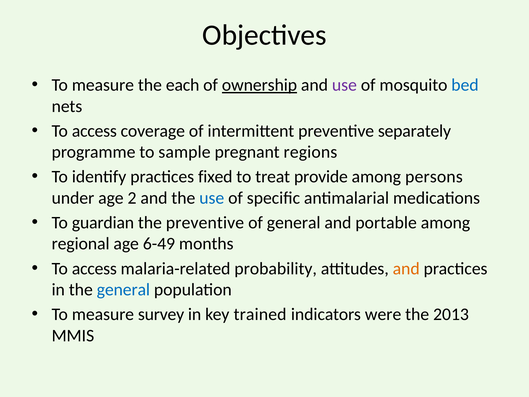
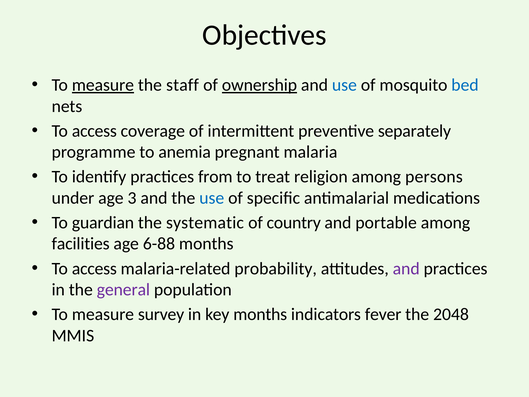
measure underline: none -> present (103, 85)
each: each -> staff (182, 85)
use colour: purple -> blue (344, 85)
sample: sample -> anemia (185, 152)
regions: regions -> malaria (310, 152)
fixed: fixed -> from (215, 177)
provide: provide -> religion (321, 177)
2: 2 -> 3 (132, 198)
the preventive: preventive -> systematic (205, 223)
of general: general -> country (294, 223)
regional: regional -> facilities (81, 244)
6-49: 6-49 -> 6-88 (159, 244)
and colour: orange -> purple (406, 268)
general colour: blue -> purple (123, 290)
key trained: trained -> months (260, 314)
were: were -> fever (383, 314)
2013: 2013 -> 2048 (451, 314)
